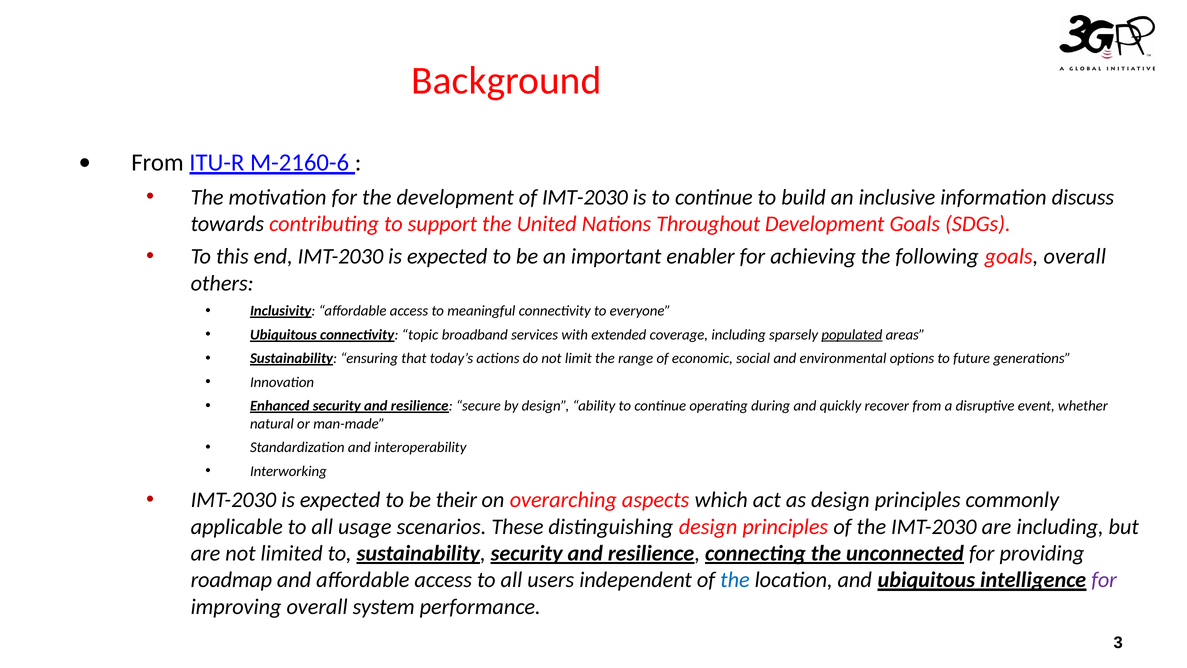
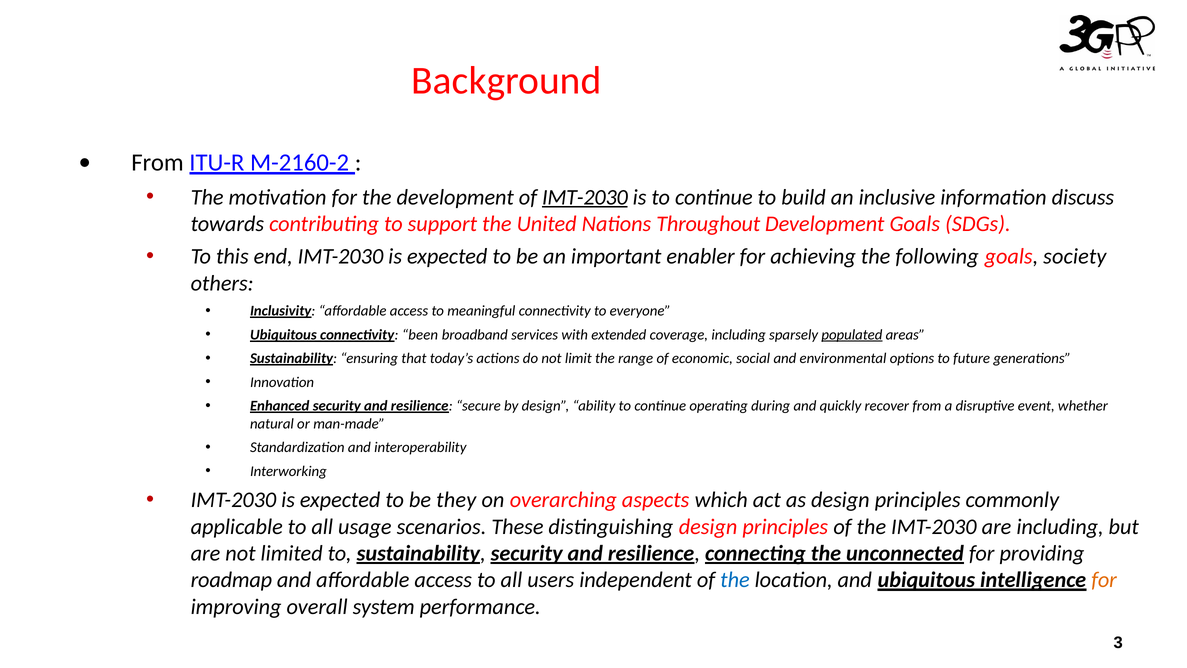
M-2160-6: M-2160-6 -> M-2160-2 (300, 163)
IMT-2030 underline: none -> present (585, 197)
goals overall: overall -> society (1075, 256)
topic: topic -> been (420, 335)
their: their -> they (456, 500)
for colour: purple -> orange (1104, 580)
